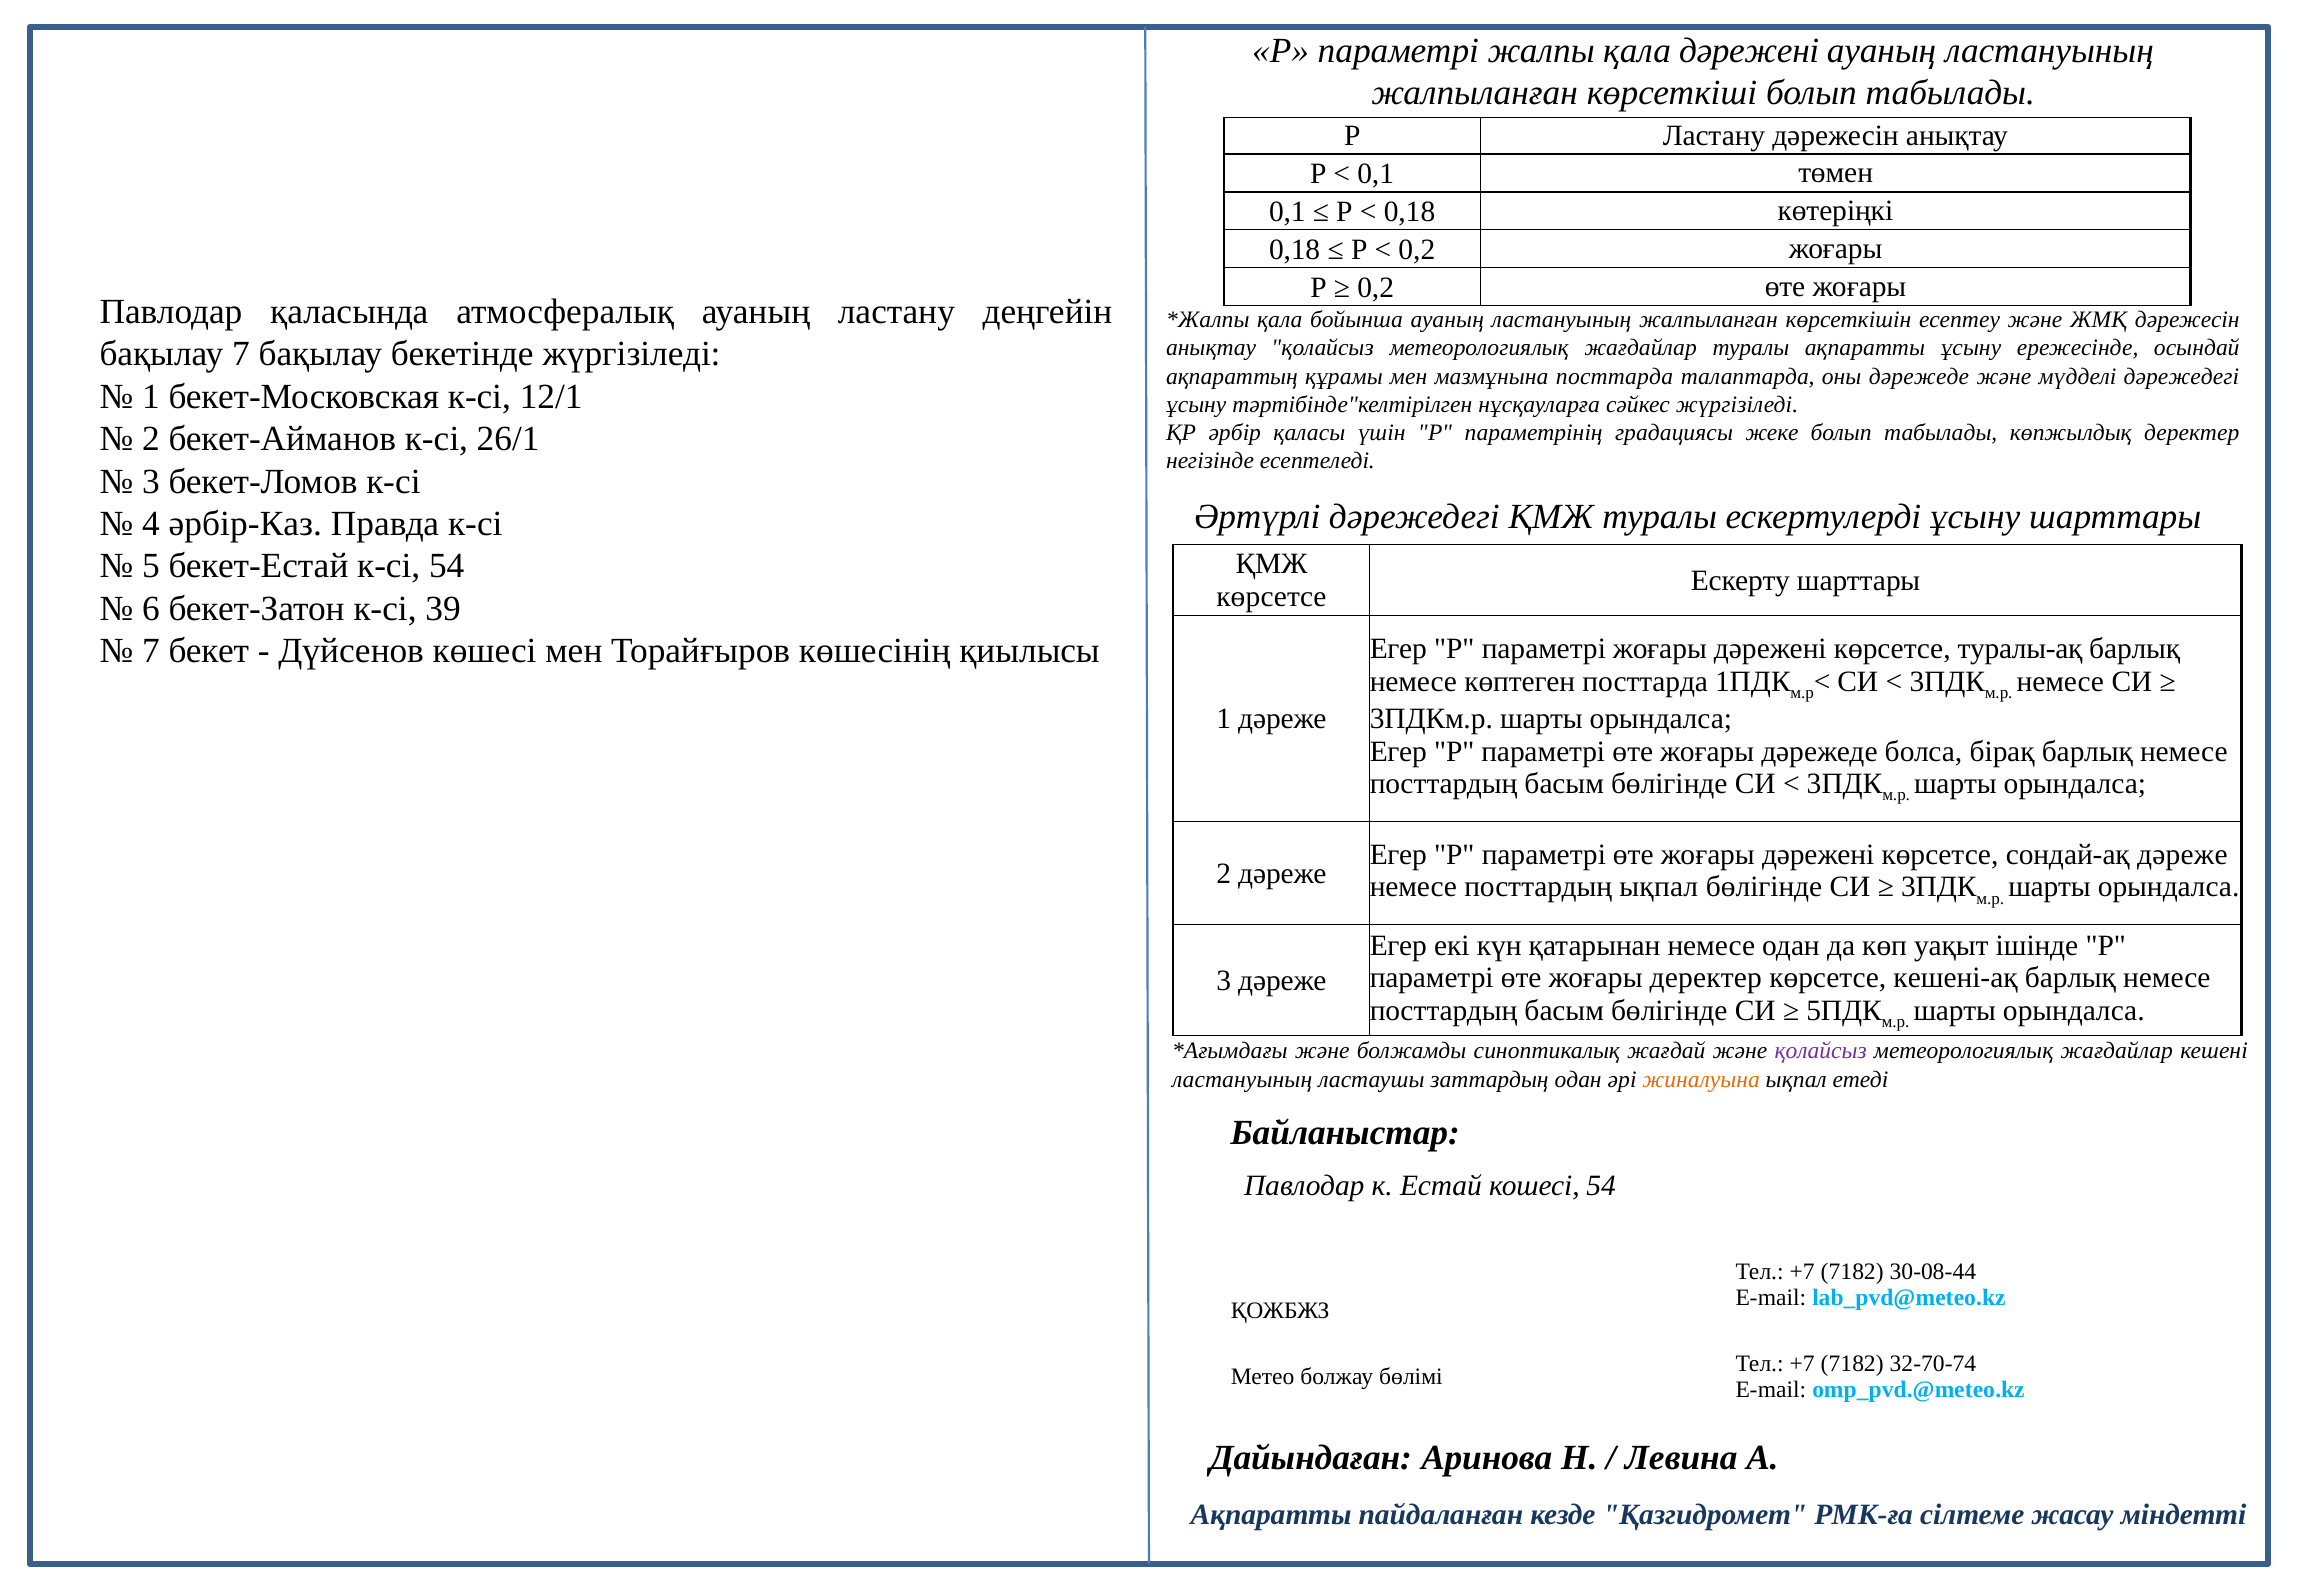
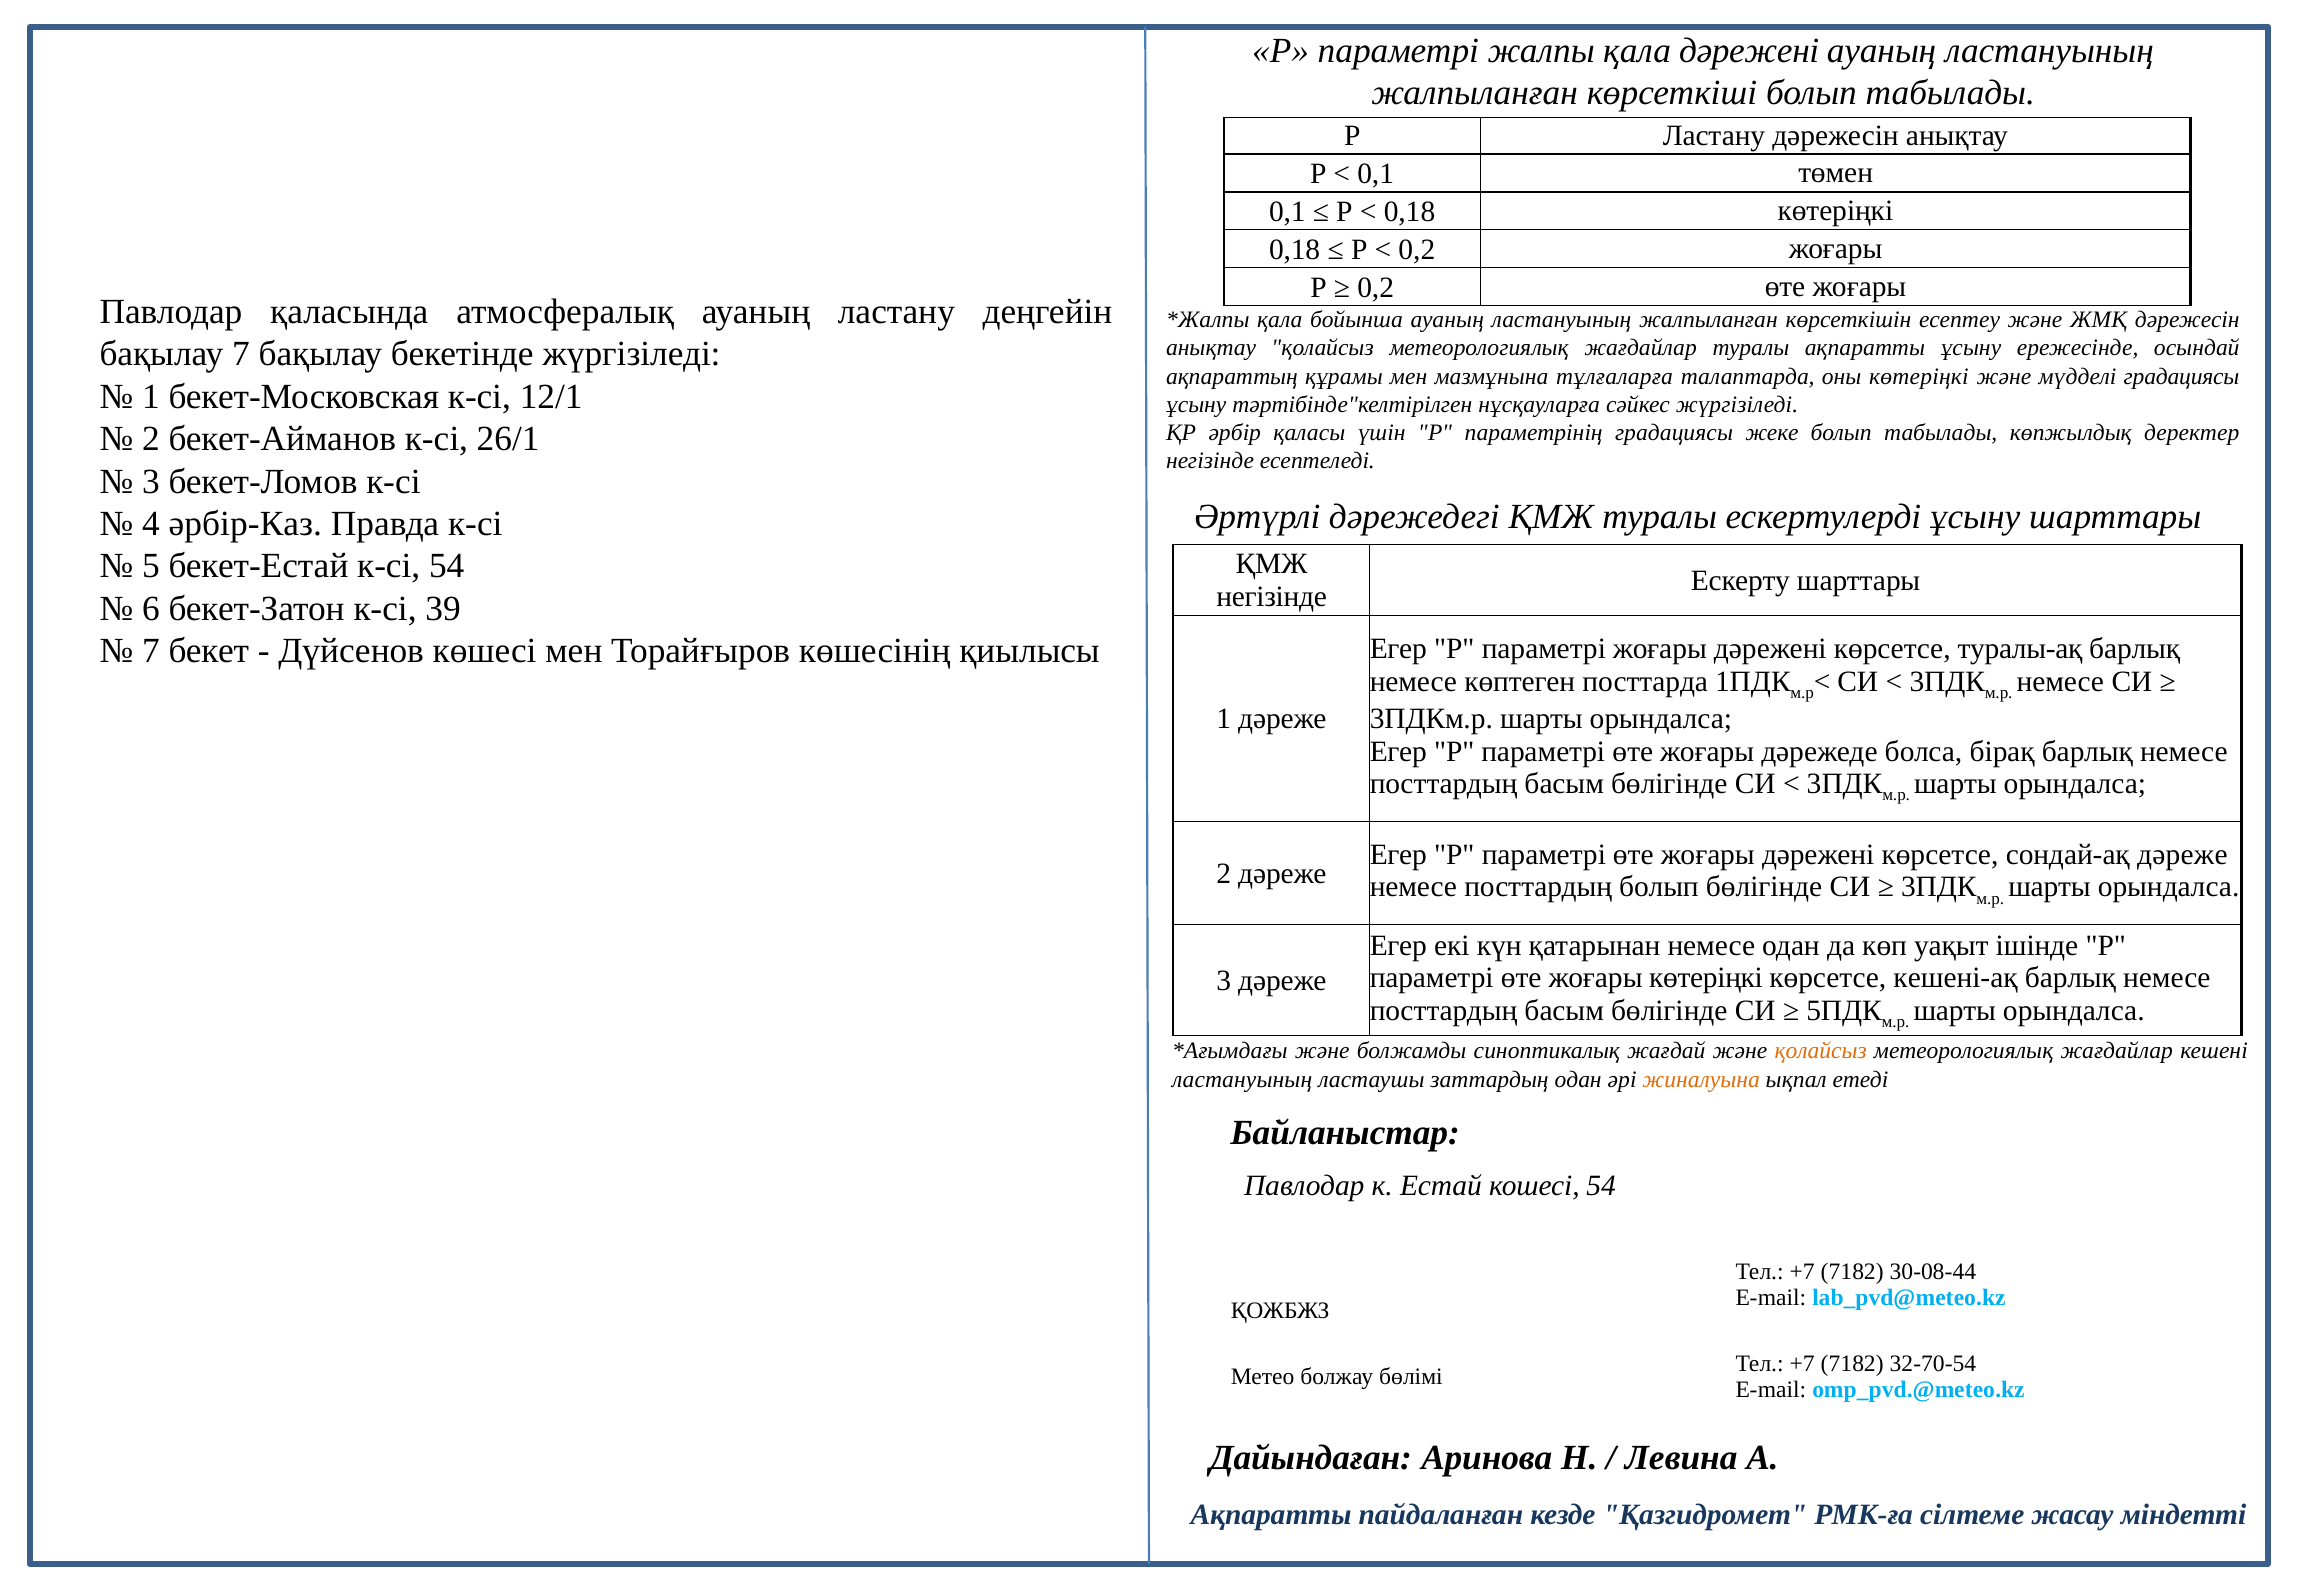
мазмұнына посттарда: посттарда -> тұлғаларға (1615, 376)
оны дәрежеде: дәрежеде -> көтеріңкі (1919, 376)
мүдделі дәрежедегі: дәрежедегі -> градациясы (2182, 376)
көрсетсе: көрсетсе -> негізінде (1272, 597)
посттардың ықпал: ықпал -> болып (1659, 887)
жоғары деректер: деректер -> көтеріңкі (1706, 978)
қолайсыз colour: purple -> orange (1821, 1051)
32-70-74: 32-70-74 -> 32-70-54 (1933, 1364)
